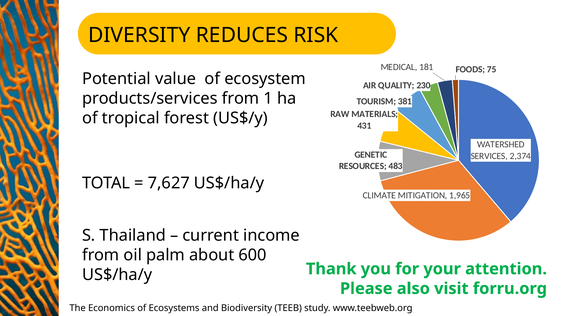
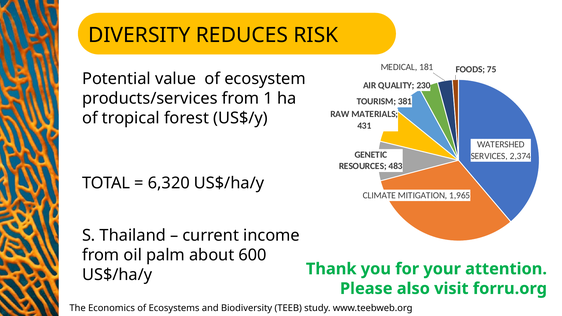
7,627: 7,627 -> 6,320 (169, 183)
